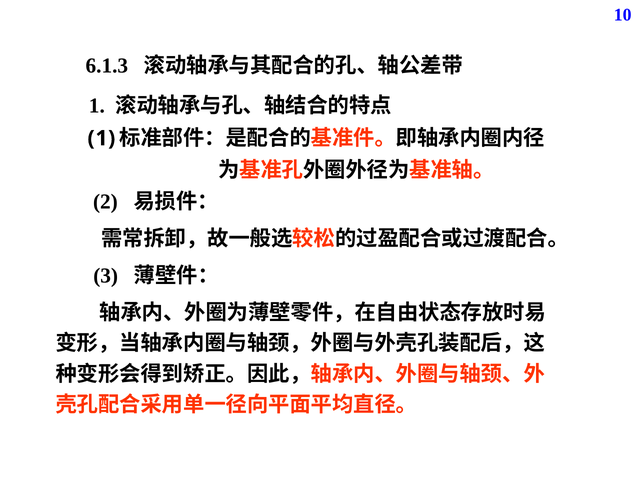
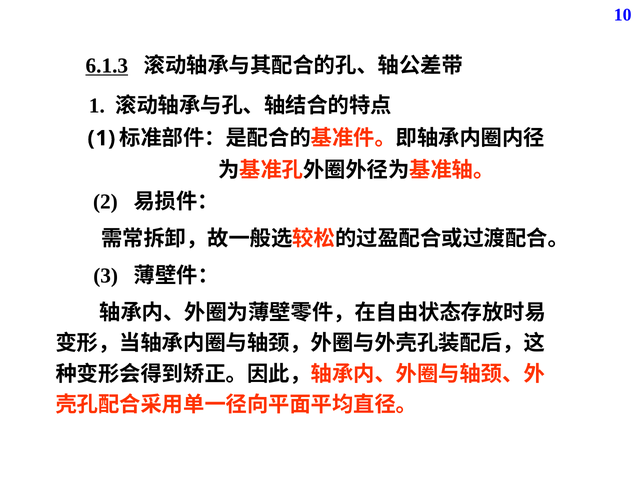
6.1.3 underline: none -> present (107, 66)
